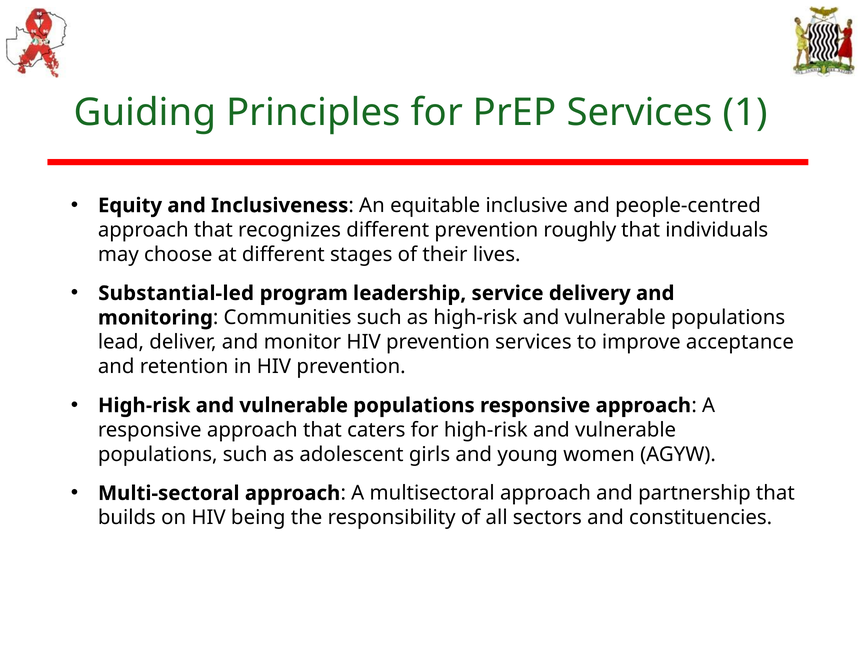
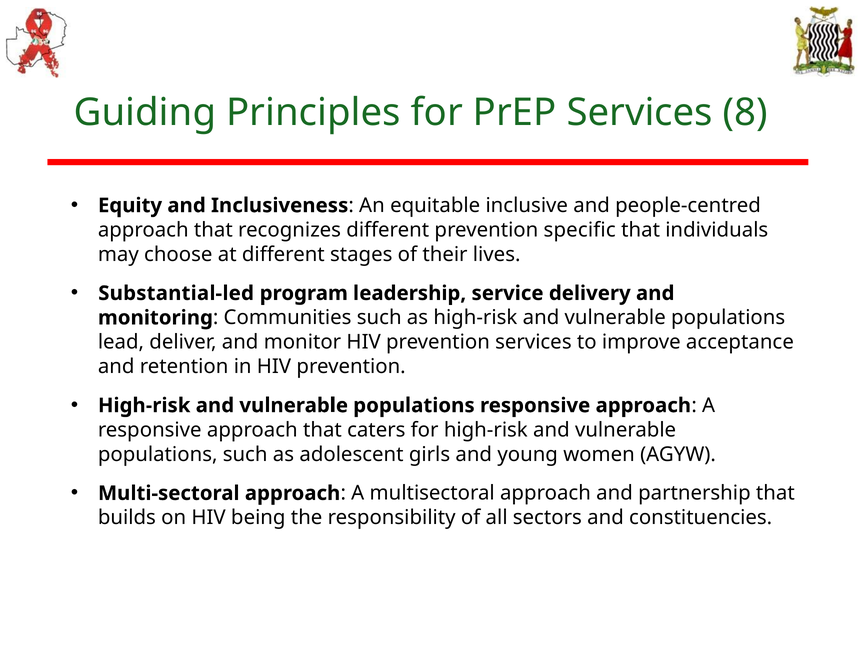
1: 1 -> 8 (745, 113)
roughly: roughly -> specific (580, 230)
